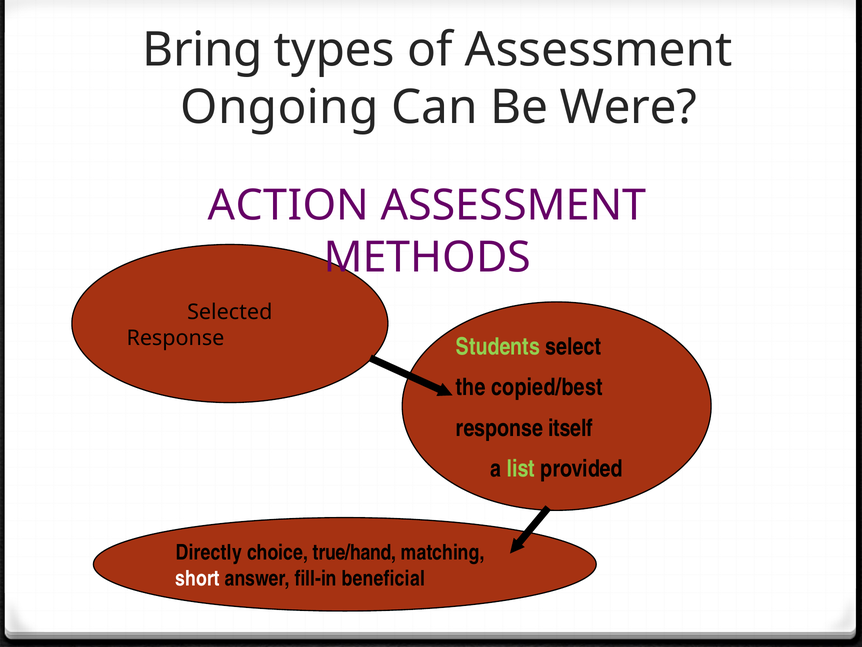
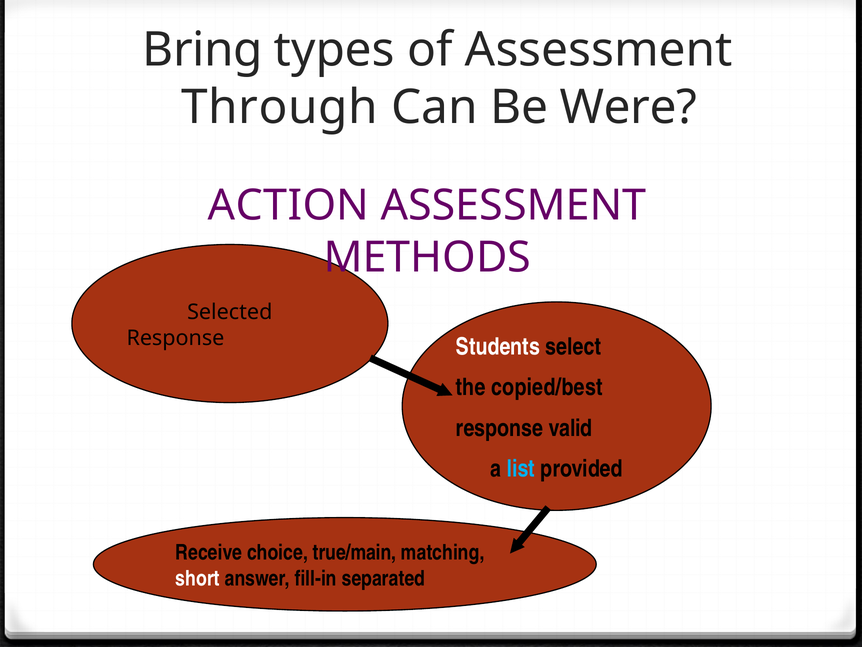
Ongoing: Ongoing -> Through (279, 107)
Students colour: light green -> white (498, 346)
itself: itself -> valid (571, 428)
list colour: light green -> light blue (521, 469)
Directly: Directly -> Receive (209, 552)
true/hand: true/hand -> true/main (355, 552)
beneficial: beneficial -> separated (383, 578)
